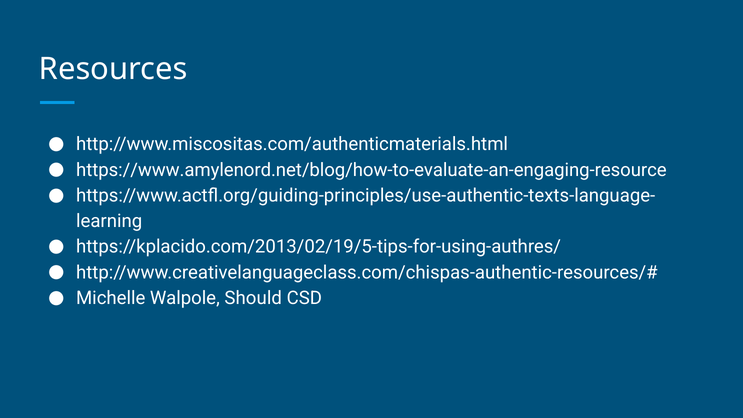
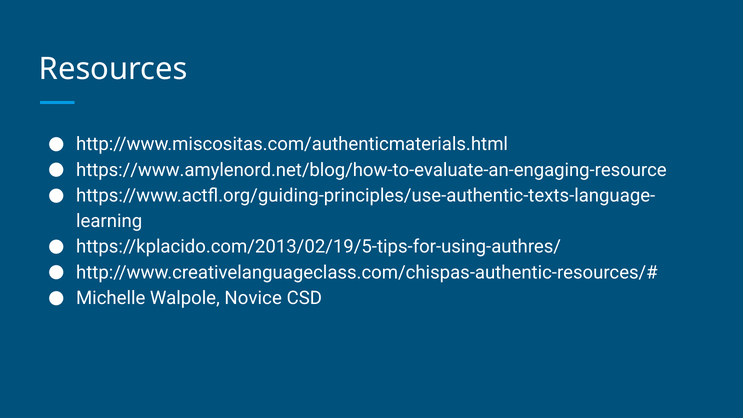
Should: Should -> Novice (253, 298)
